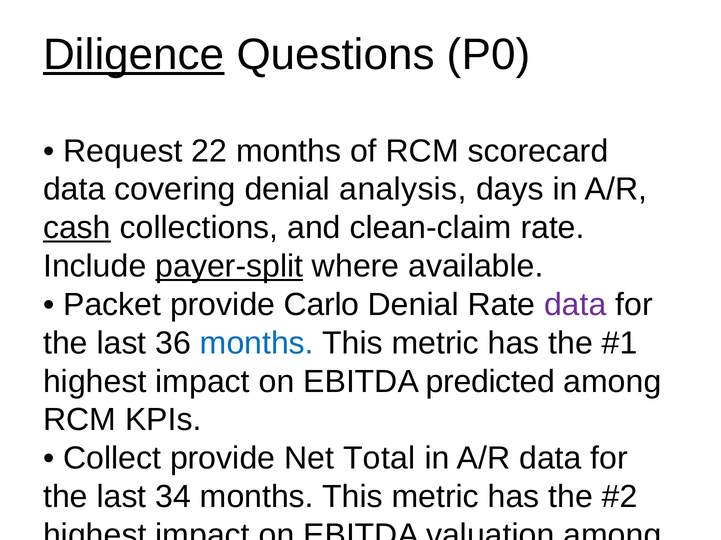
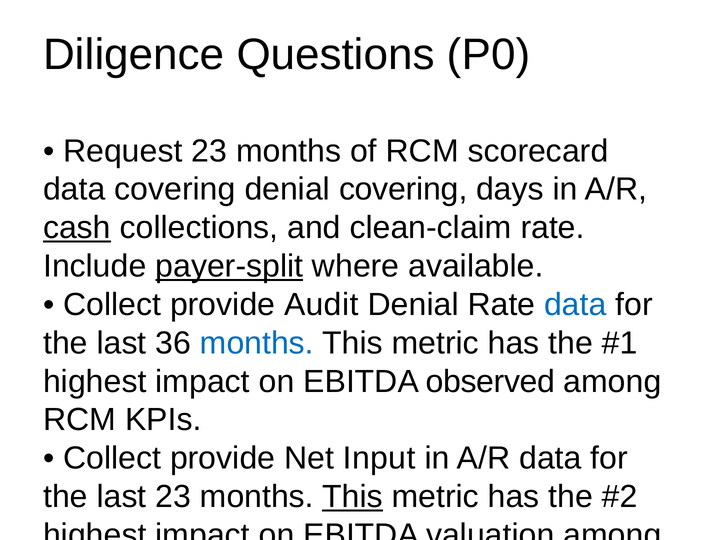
Diligence underline: present -> none (134, 55)
Request 22: 22 -> 23 (209, 151)
denial analysis: analysis -> covering (403, 190)
Packet: Packet -> Collect (112, 305)
Carlo: Carlo -> Audit (321, 305)
data colour: purple -> blue (575, 305)
predicted: predicted -> observed (490, 382)
Total: Total -> Input (379, 459)
last 34: 34 -> 23 (173, 497)
This underline: none -> present (353, 497)
